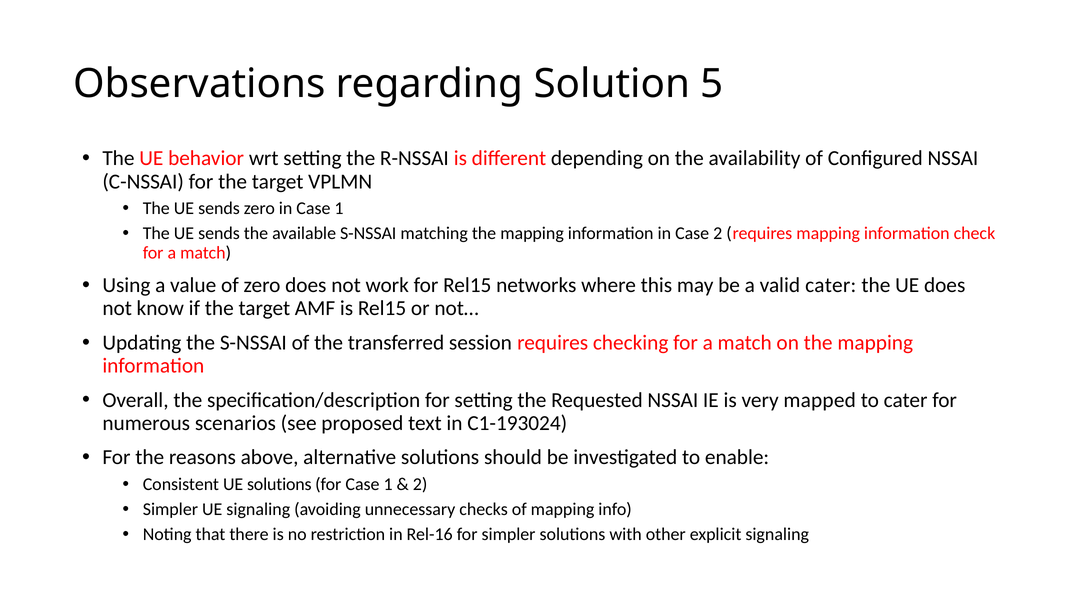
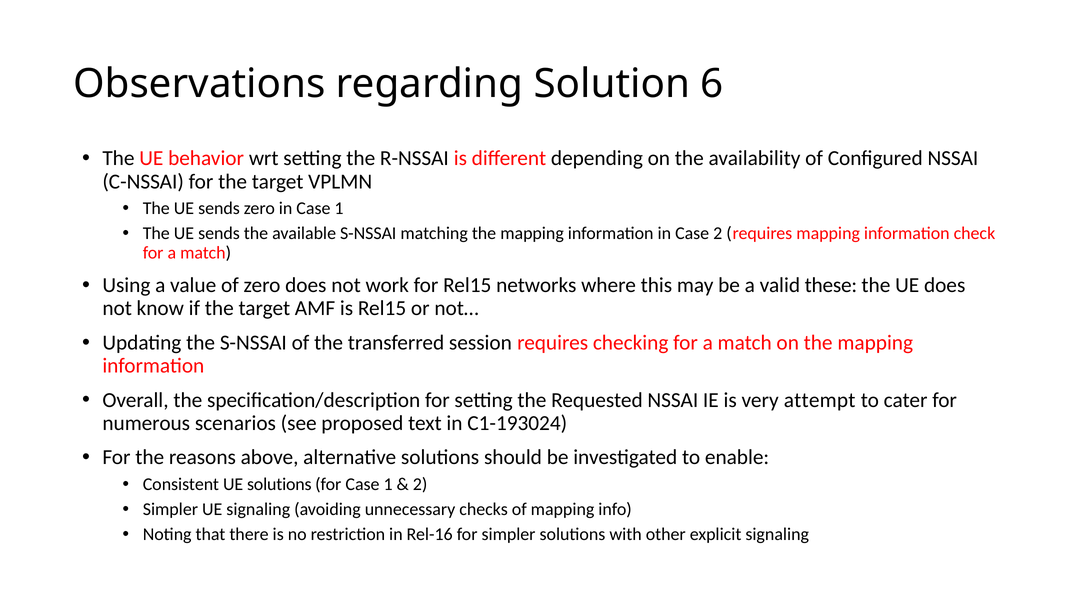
5: 5 -> 6 (712, 84)
valid cater: cater -> these (831, 285)
mapped: mapped -> attempt (820, 400)
